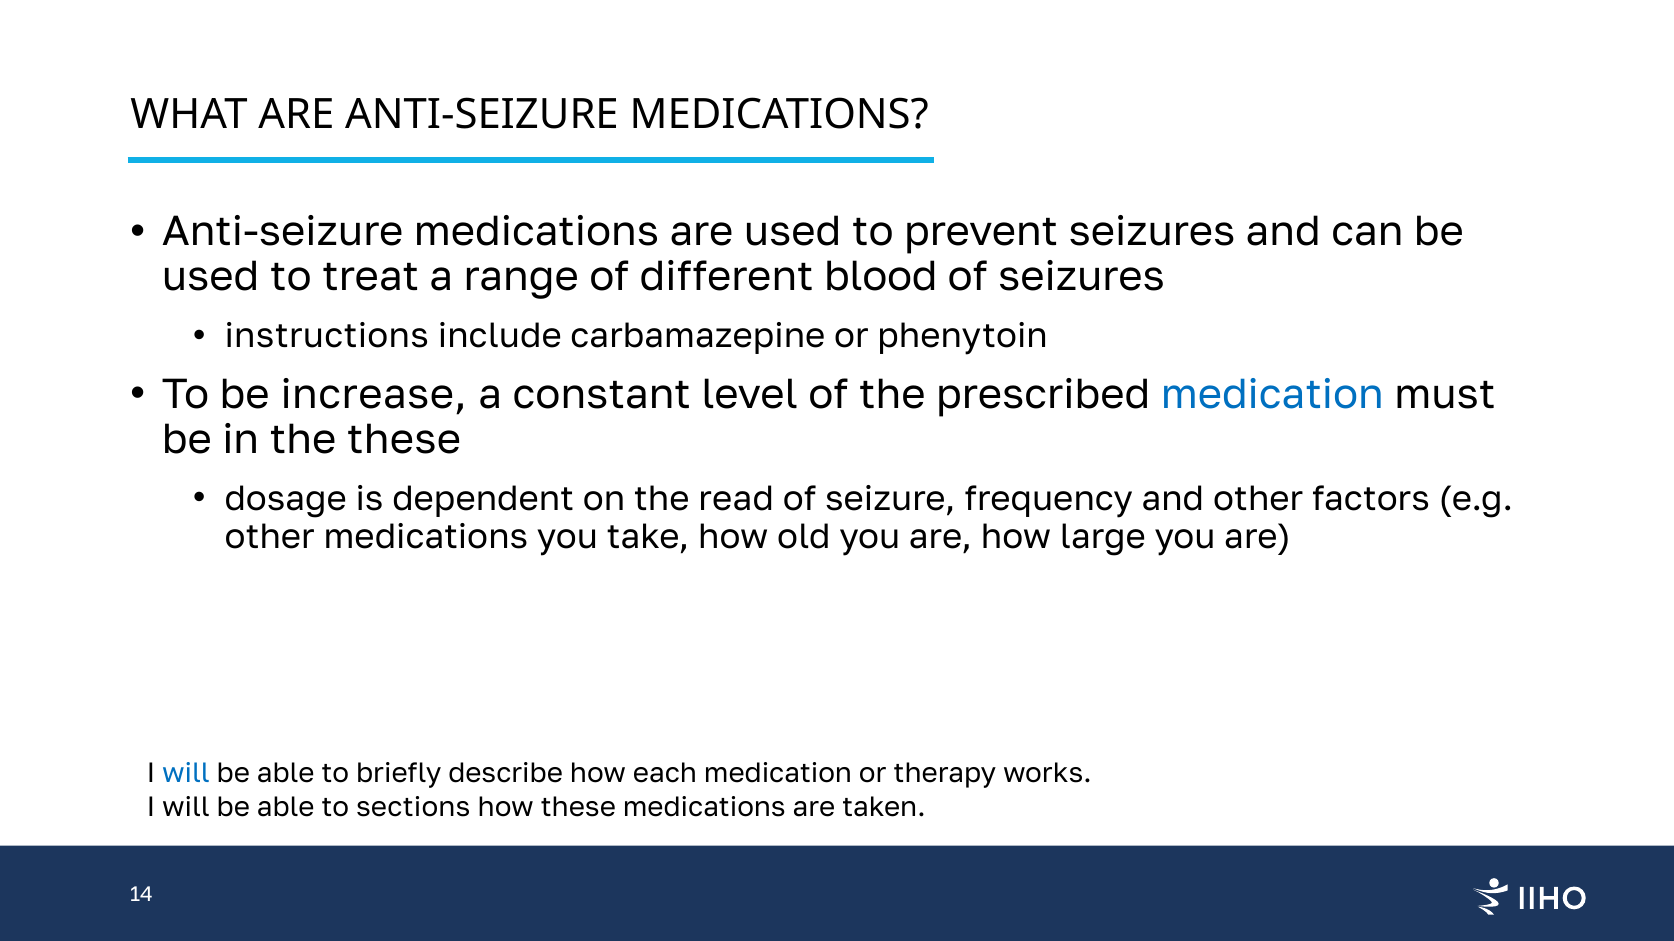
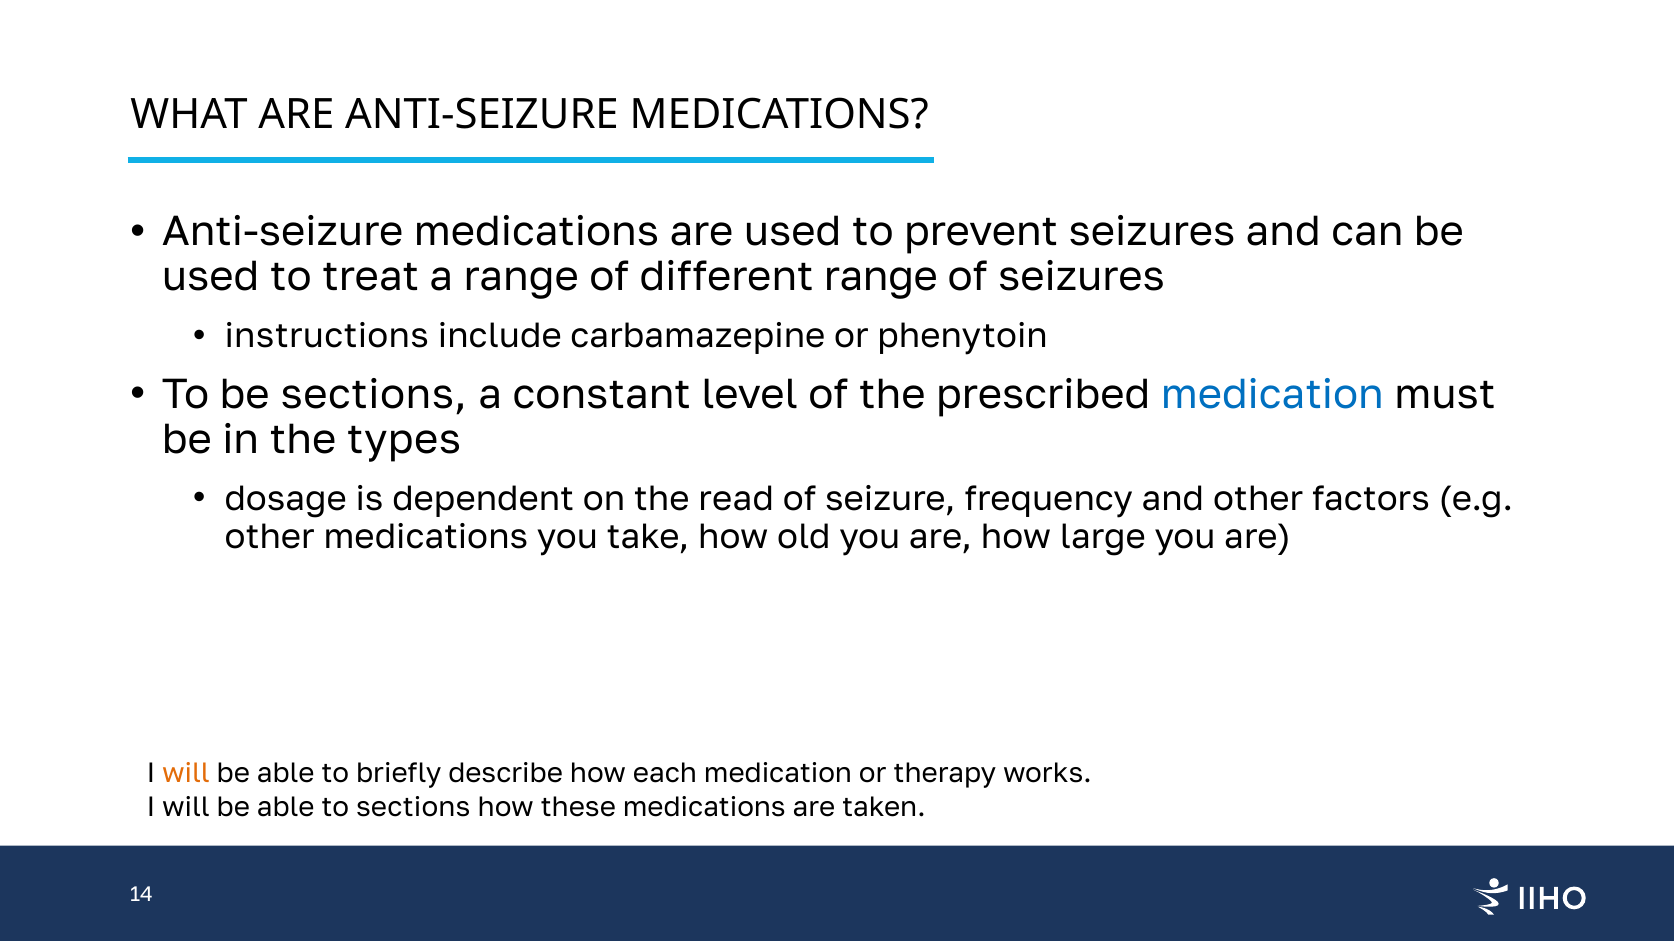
different blood: blood -> range (881, 277)
be increase: increase -> sections (374, 395)
the these: these -> types (404, 440)
will colour: blue -> orange (186, 774)
